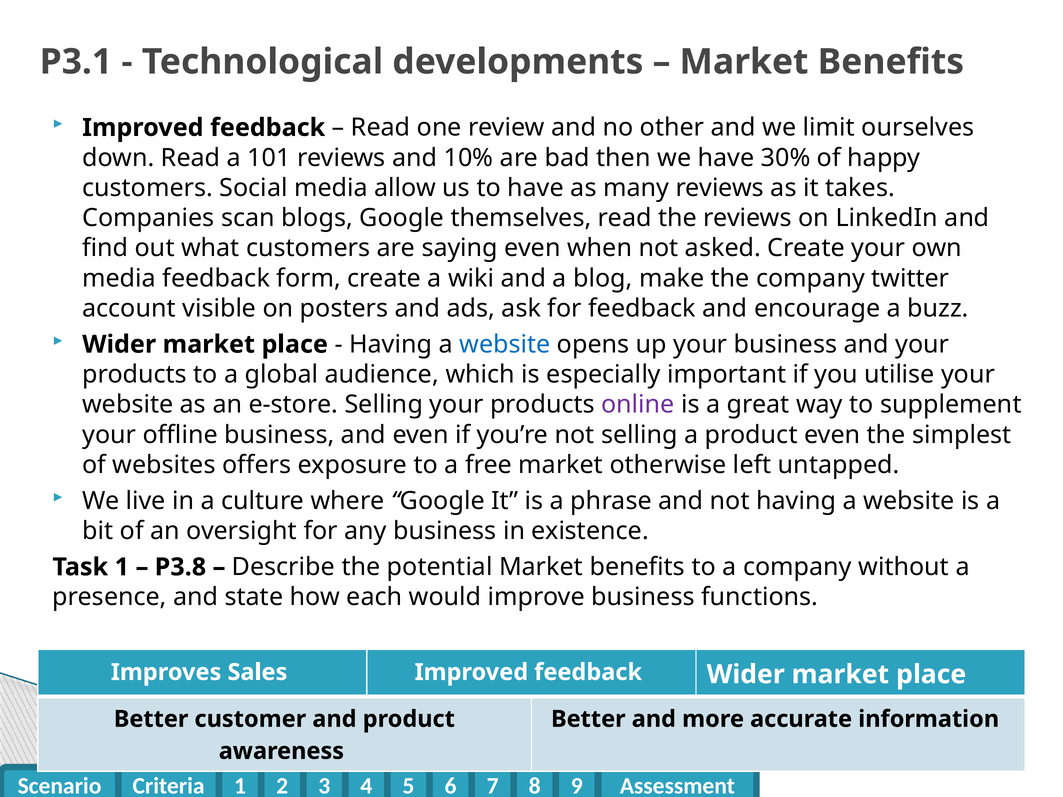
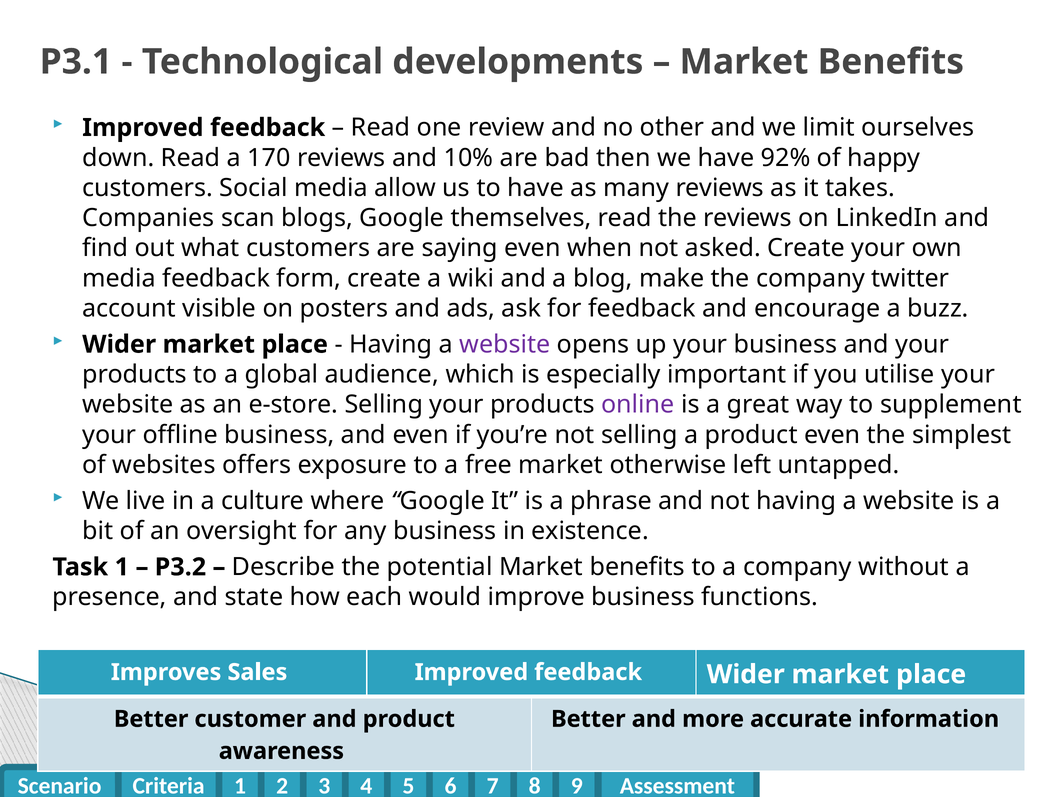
101: 101 -> 170 (269, 158)
30%: 30% -> 92% (786, 158)
website colour: blue -> purple (505, 345)
P3.8: P3.8 -> P3.2 (180, 567)
